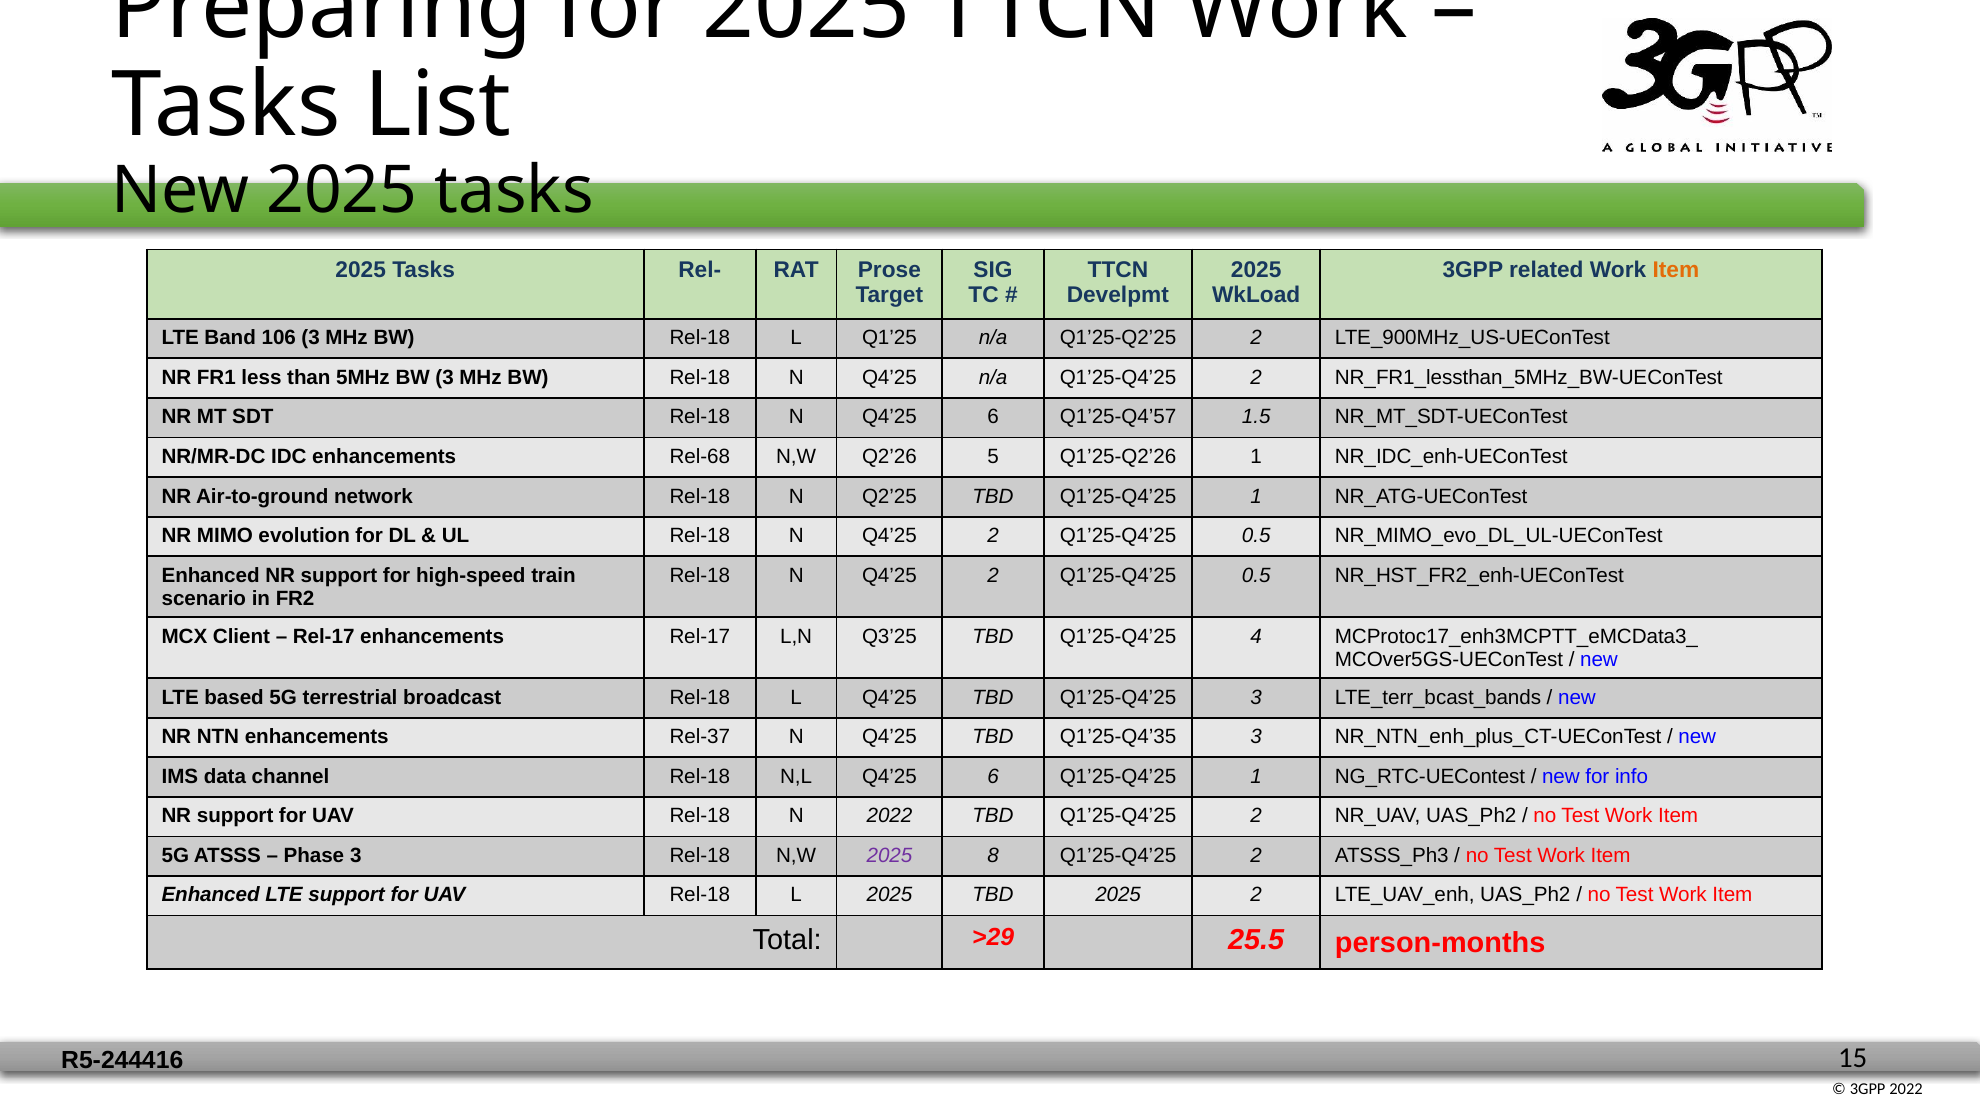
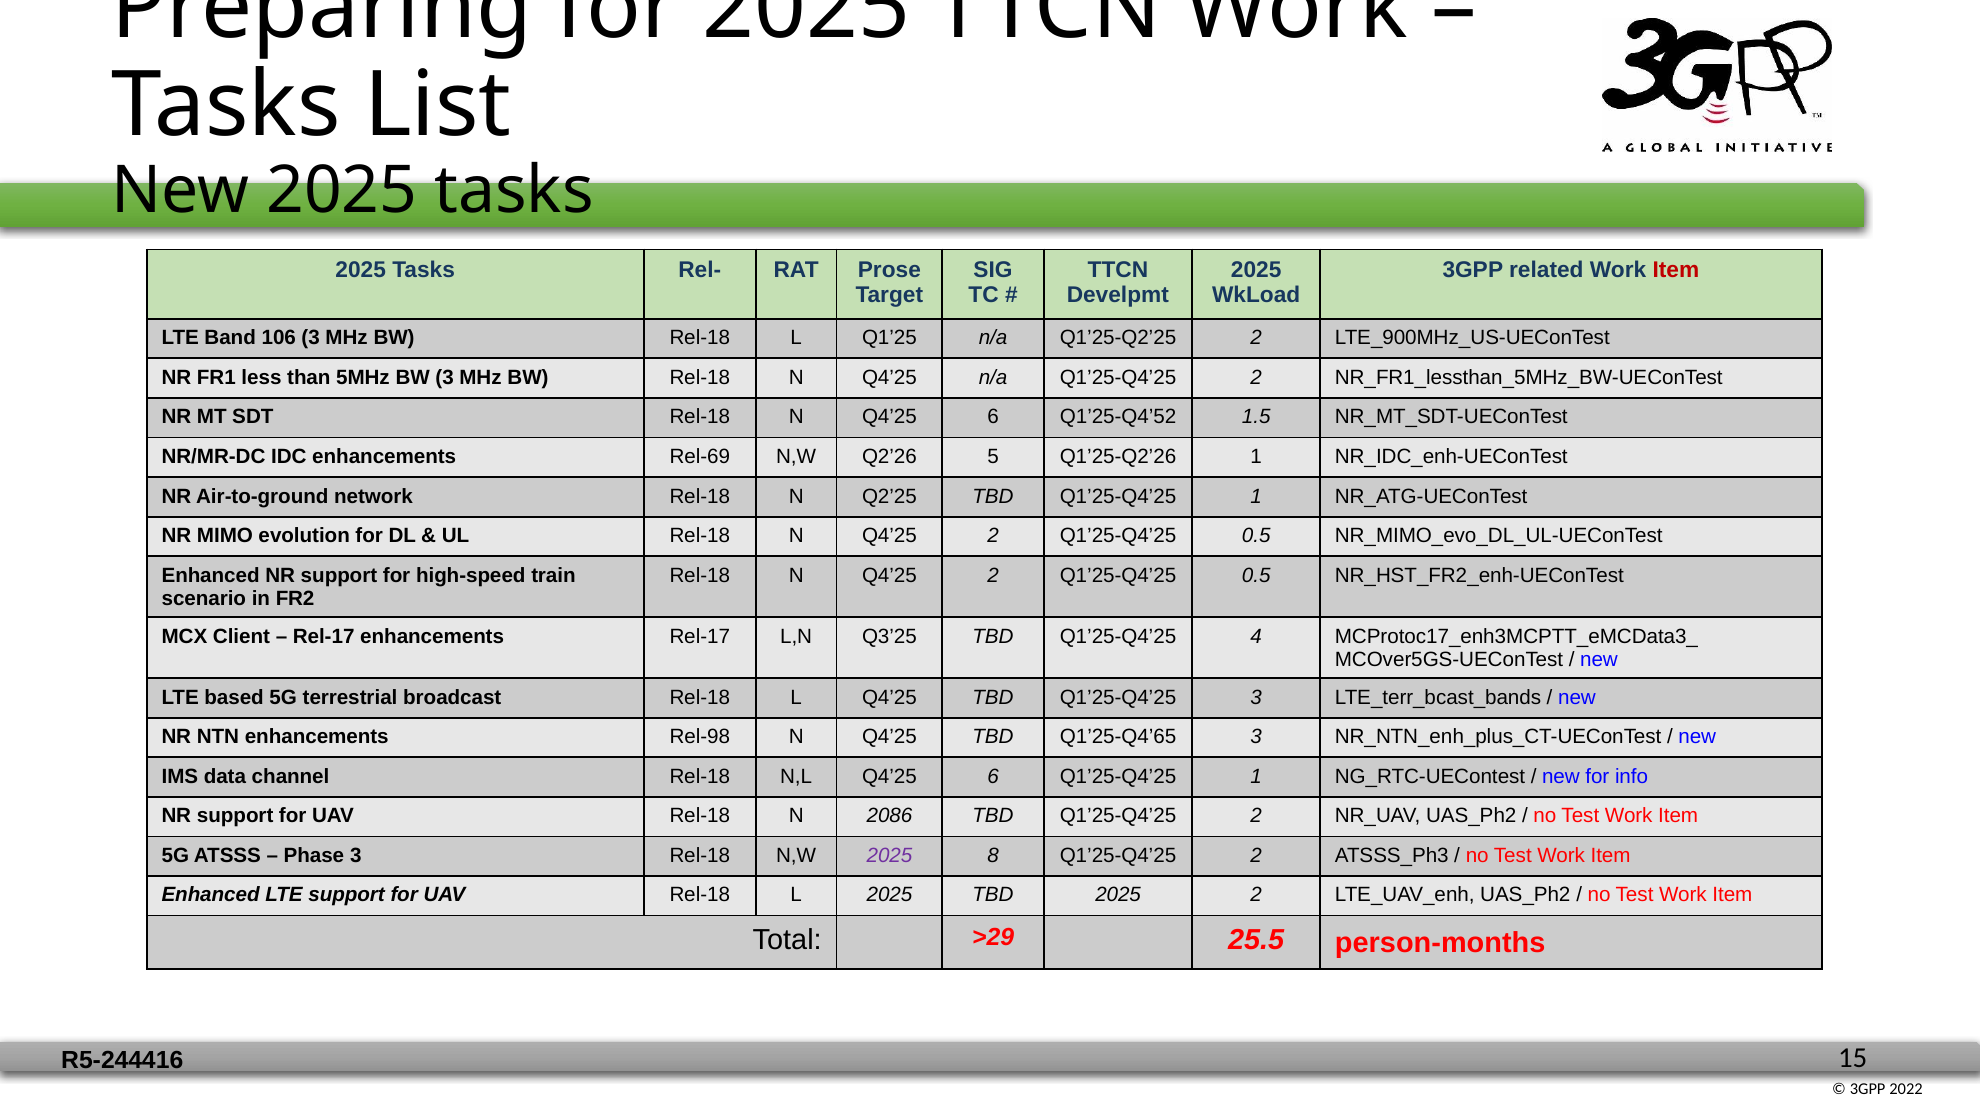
Item colour: orange -> red (1676, 270)
Q1’25-Q4’57: Q1’25-Q4’57 -> Q1’25-Q4’52 (1118, 417)
Rel-68: Rel-68 -> Rel-69 (700, 457)
Rel-37: Rel-37 -> Rel-98 (700, 737)
Q1’25-Q4’35: Q1’25-Q4’35 -> Q1’25-Q4’65 (1118, 737)
N 2022: 2022 -> 2086 (890, 816)
